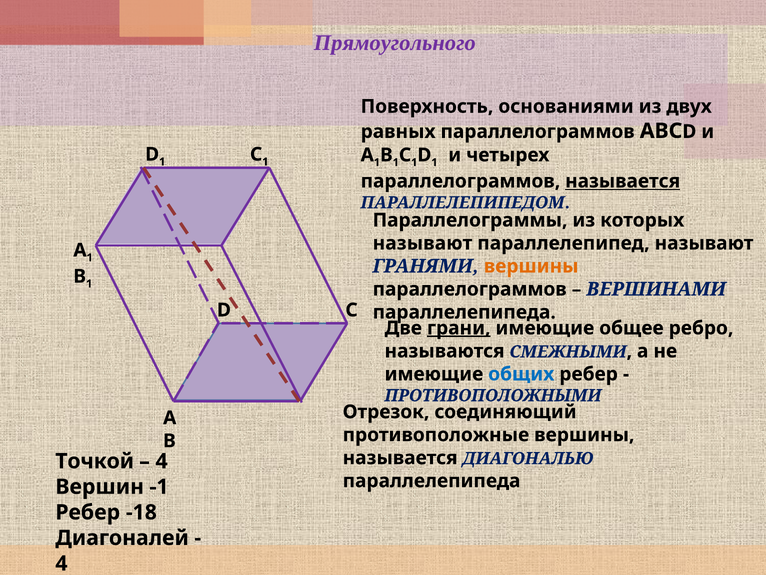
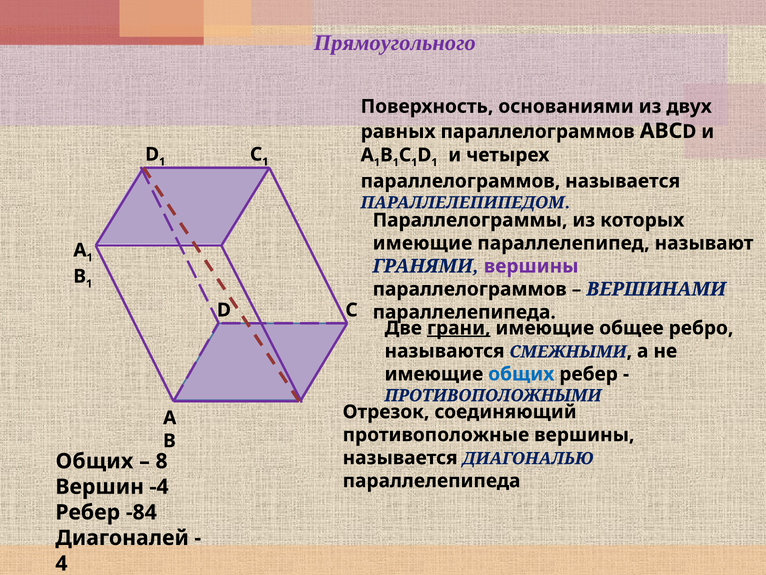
называется underline: present -> none (623, 181)
называют: называют -> имеющие (422, 243)
вершины colour: orange -> purple (531, 266)
Точкой: Точкой -> Общих (94, 461)
4: 4 -> 8 (162, 461)
-1: -1 -> -4 (159, 486)
-18: -18 -> -84 (141, 512)
